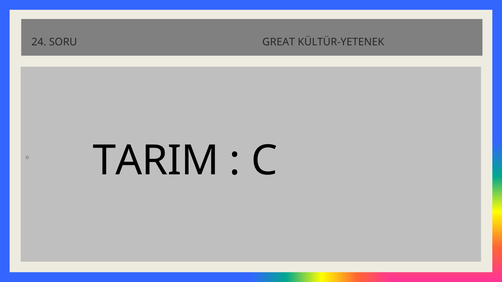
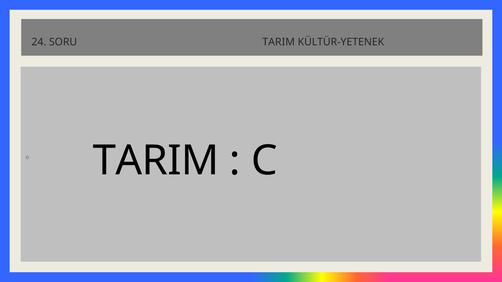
SORU GREAT: GREAT -> TARIM (279, 42)
